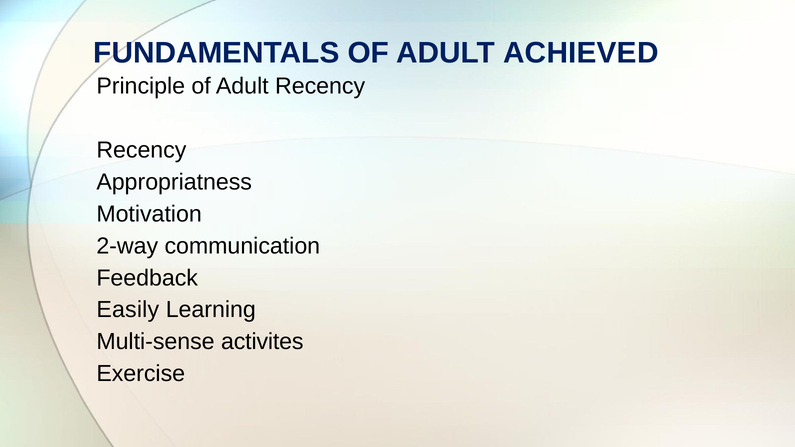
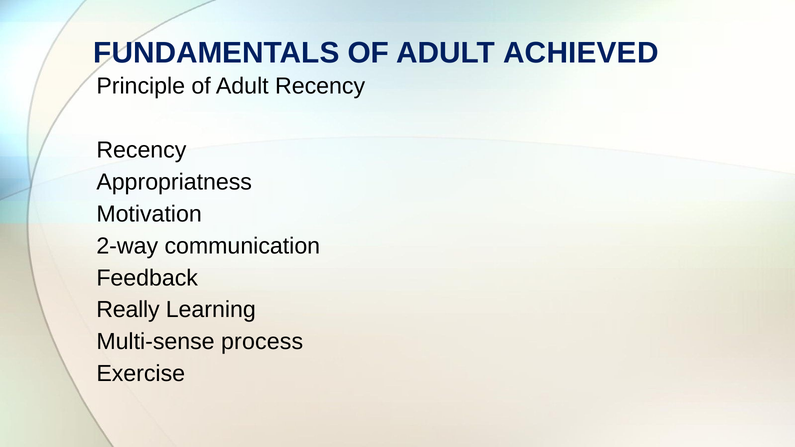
Easily: Easily -> Really (128, 310)
activites: activites -> process (262, 342)
